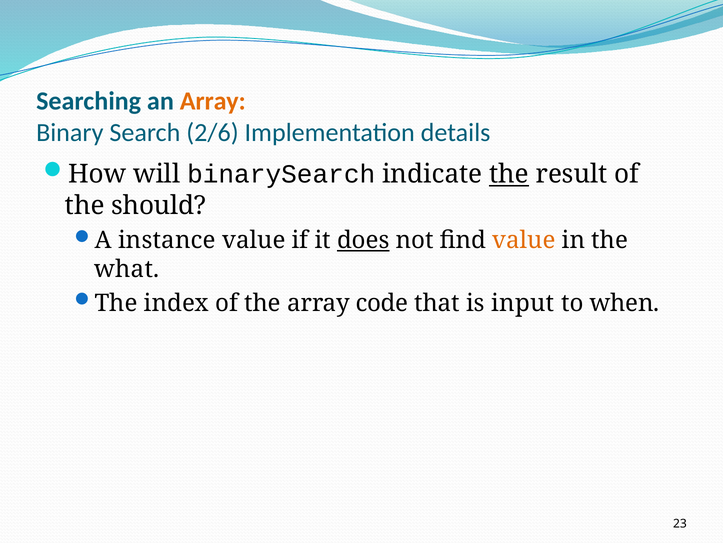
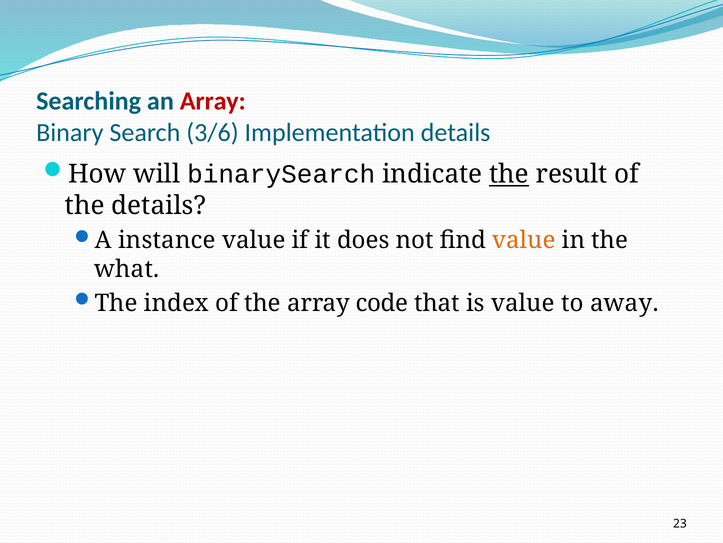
Array colour: orange -> red (213, 101)
2/6: 2/6 -> 3/6 (212, 132)
the should: should -> details (159, 205)
does underline: present -> none (363, 240)
is input: input -> value (523, 303)
when: when -> away (624, 303)
